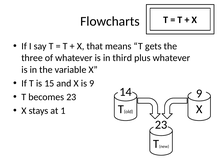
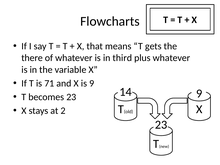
three: three -> there (32, 58)
15: 15 -> 71 (49, 83)
1: 1 -> 2 (63, 111)
